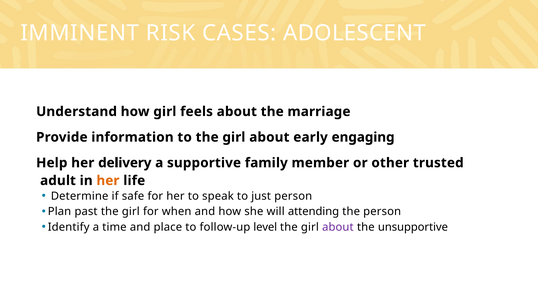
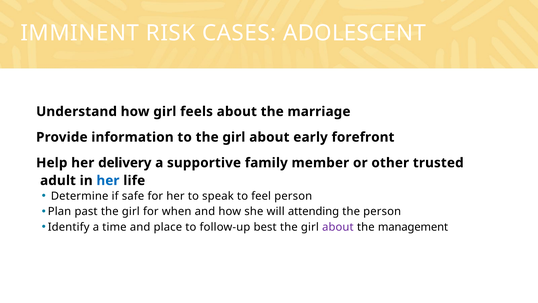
engaging: engaging -> forefront (363, 137)
her colour: orange -> blue (108, 180)
just: just -> feel (261, 196)
level: level -> best (265, 227)
unsupportive: unsupportive -> management (413, 227)
